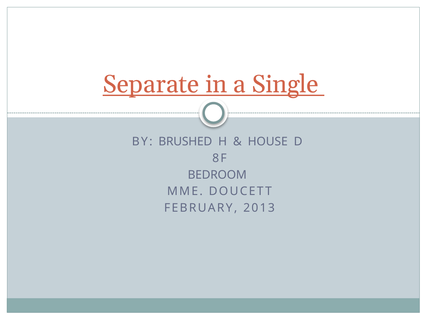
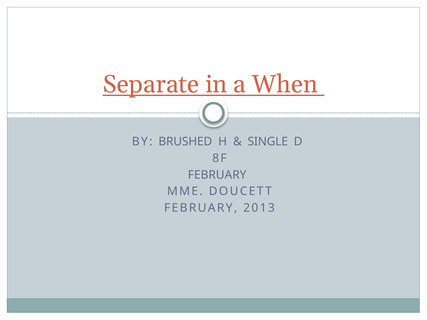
Single: Single -> When (285, 84)
HOUSE: HOUSE -> SINGLE (268, 142)
BEDROOM: BEDROOM -> FEBRUARY (217, 175)
